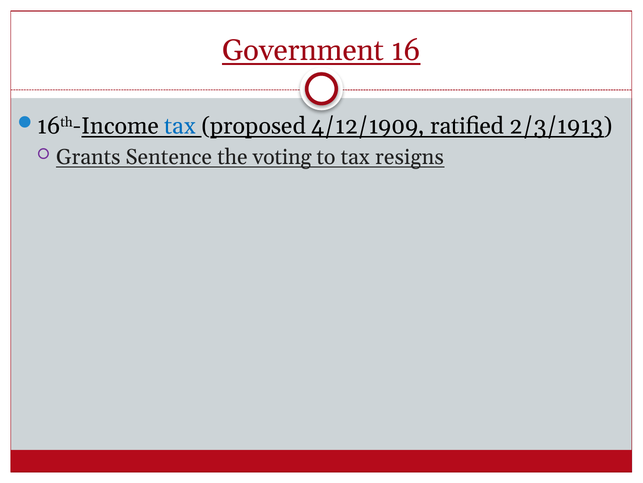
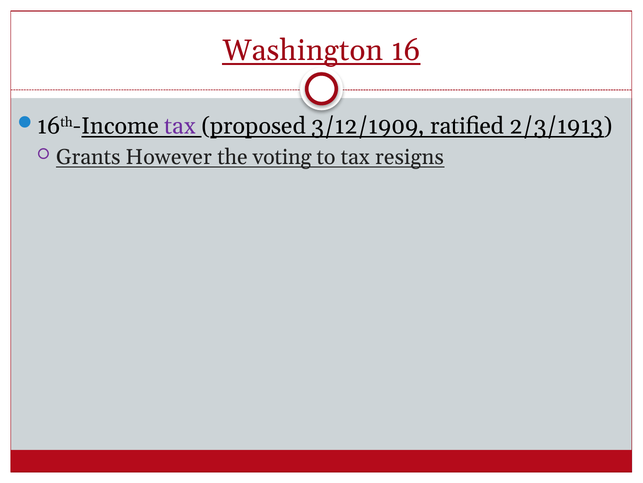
Government: Government -> Washington (303, 51)
tax colour: blue -> purple (180, 126)
4/12/1909: 4/12/1909 -> 3/12/1909 (368, 126)
Sentence: Sentence -> However (169, 157)
